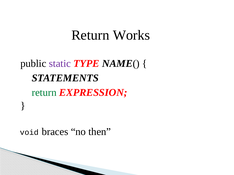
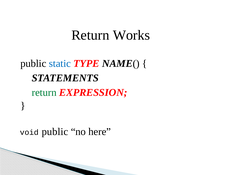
static colour: purple -> blue (60, 64)
void braces: braces -> public (55, 132)
then: then -> here (100, 132)
